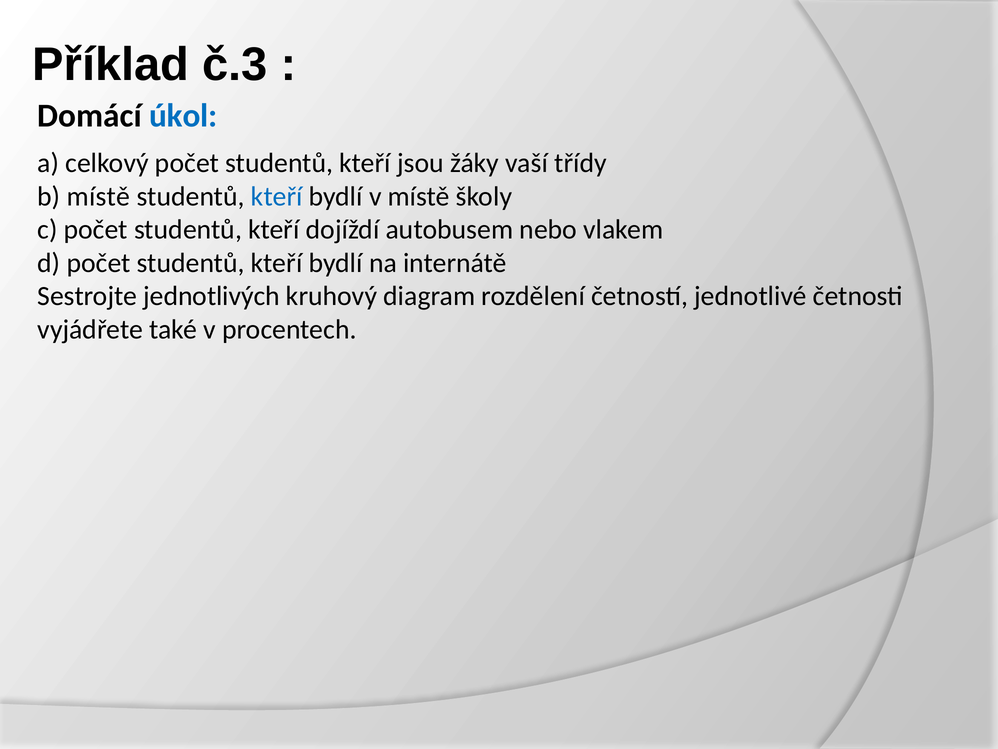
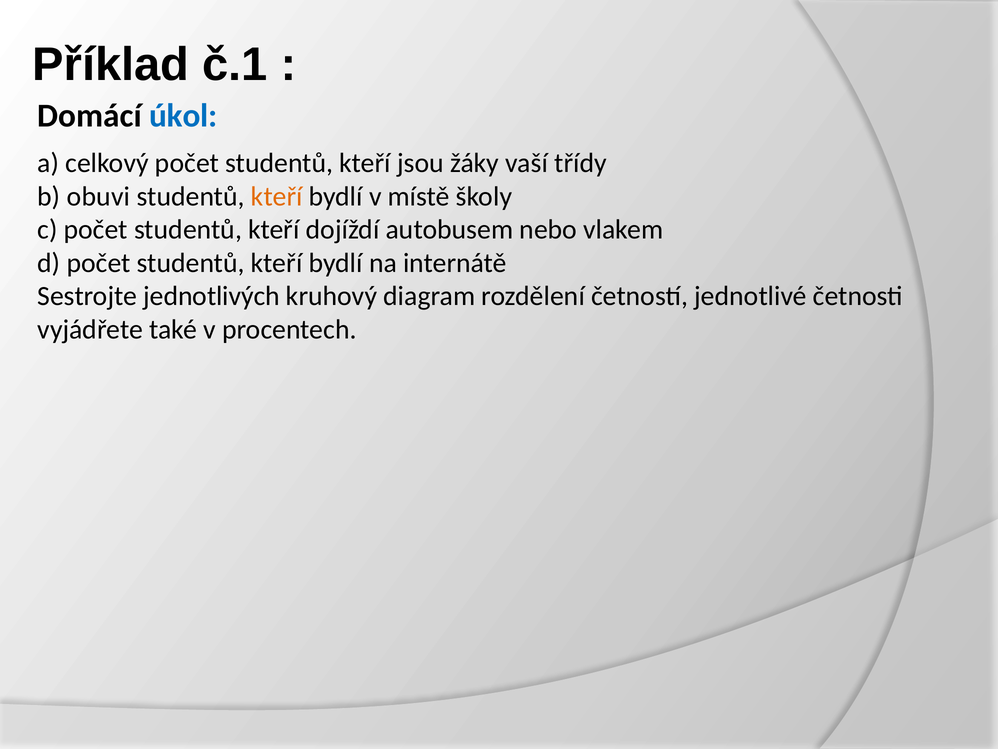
č.3: č.3 -> č.1 (235, 65)
b místě: místě -> obuvi (98, 196)
kteří colour: blue -> orange (277, 196)
